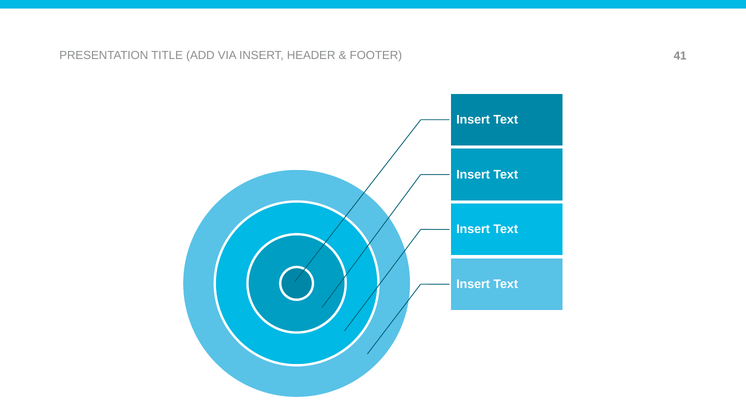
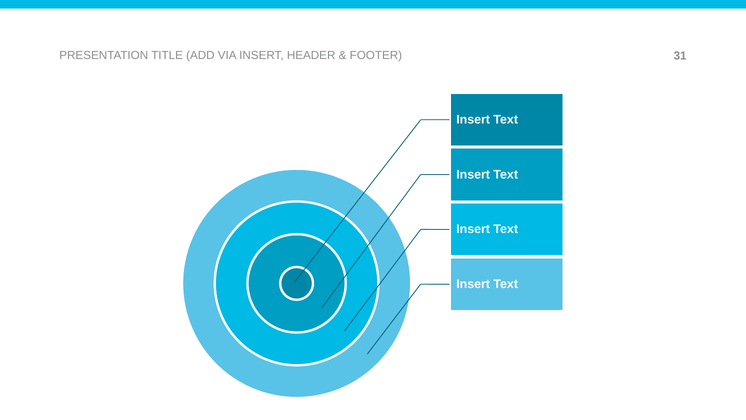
41: 41 -> 31 (680, 56)
